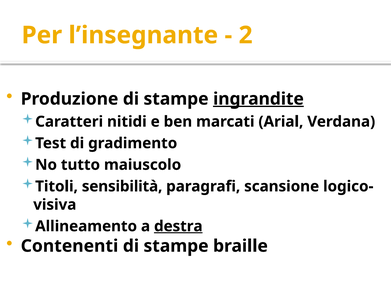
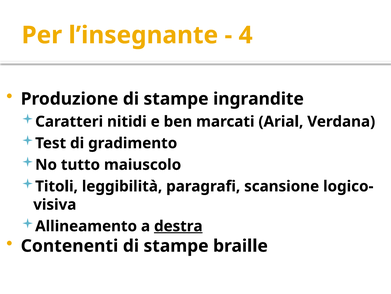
2: 2 -> 4 (246, 35)
ingrandite underline: present -> none (258, 99)
sensibilità: sensibilità -> leggibilità (122, 186)
